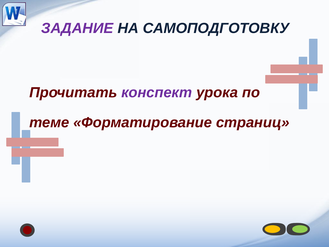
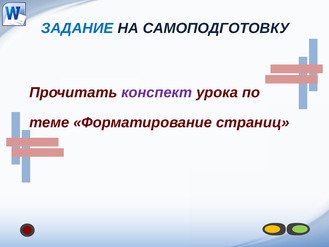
ЗАДАНИЕ colour: purple -> blue (77, 28)
